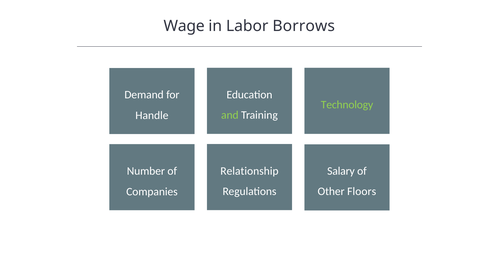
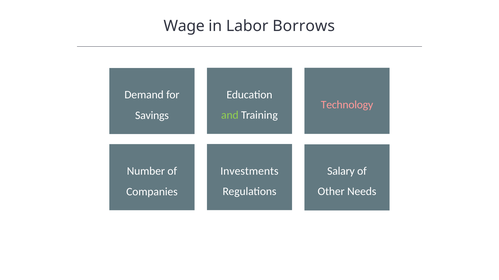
Technology colour: light green -> pink (347, 105)
Handle: Handle -> Savings (152, 116)
Relationship: Relationship -> Investments (249, 171)
Floors: Floors -> Needs (362, 192)
